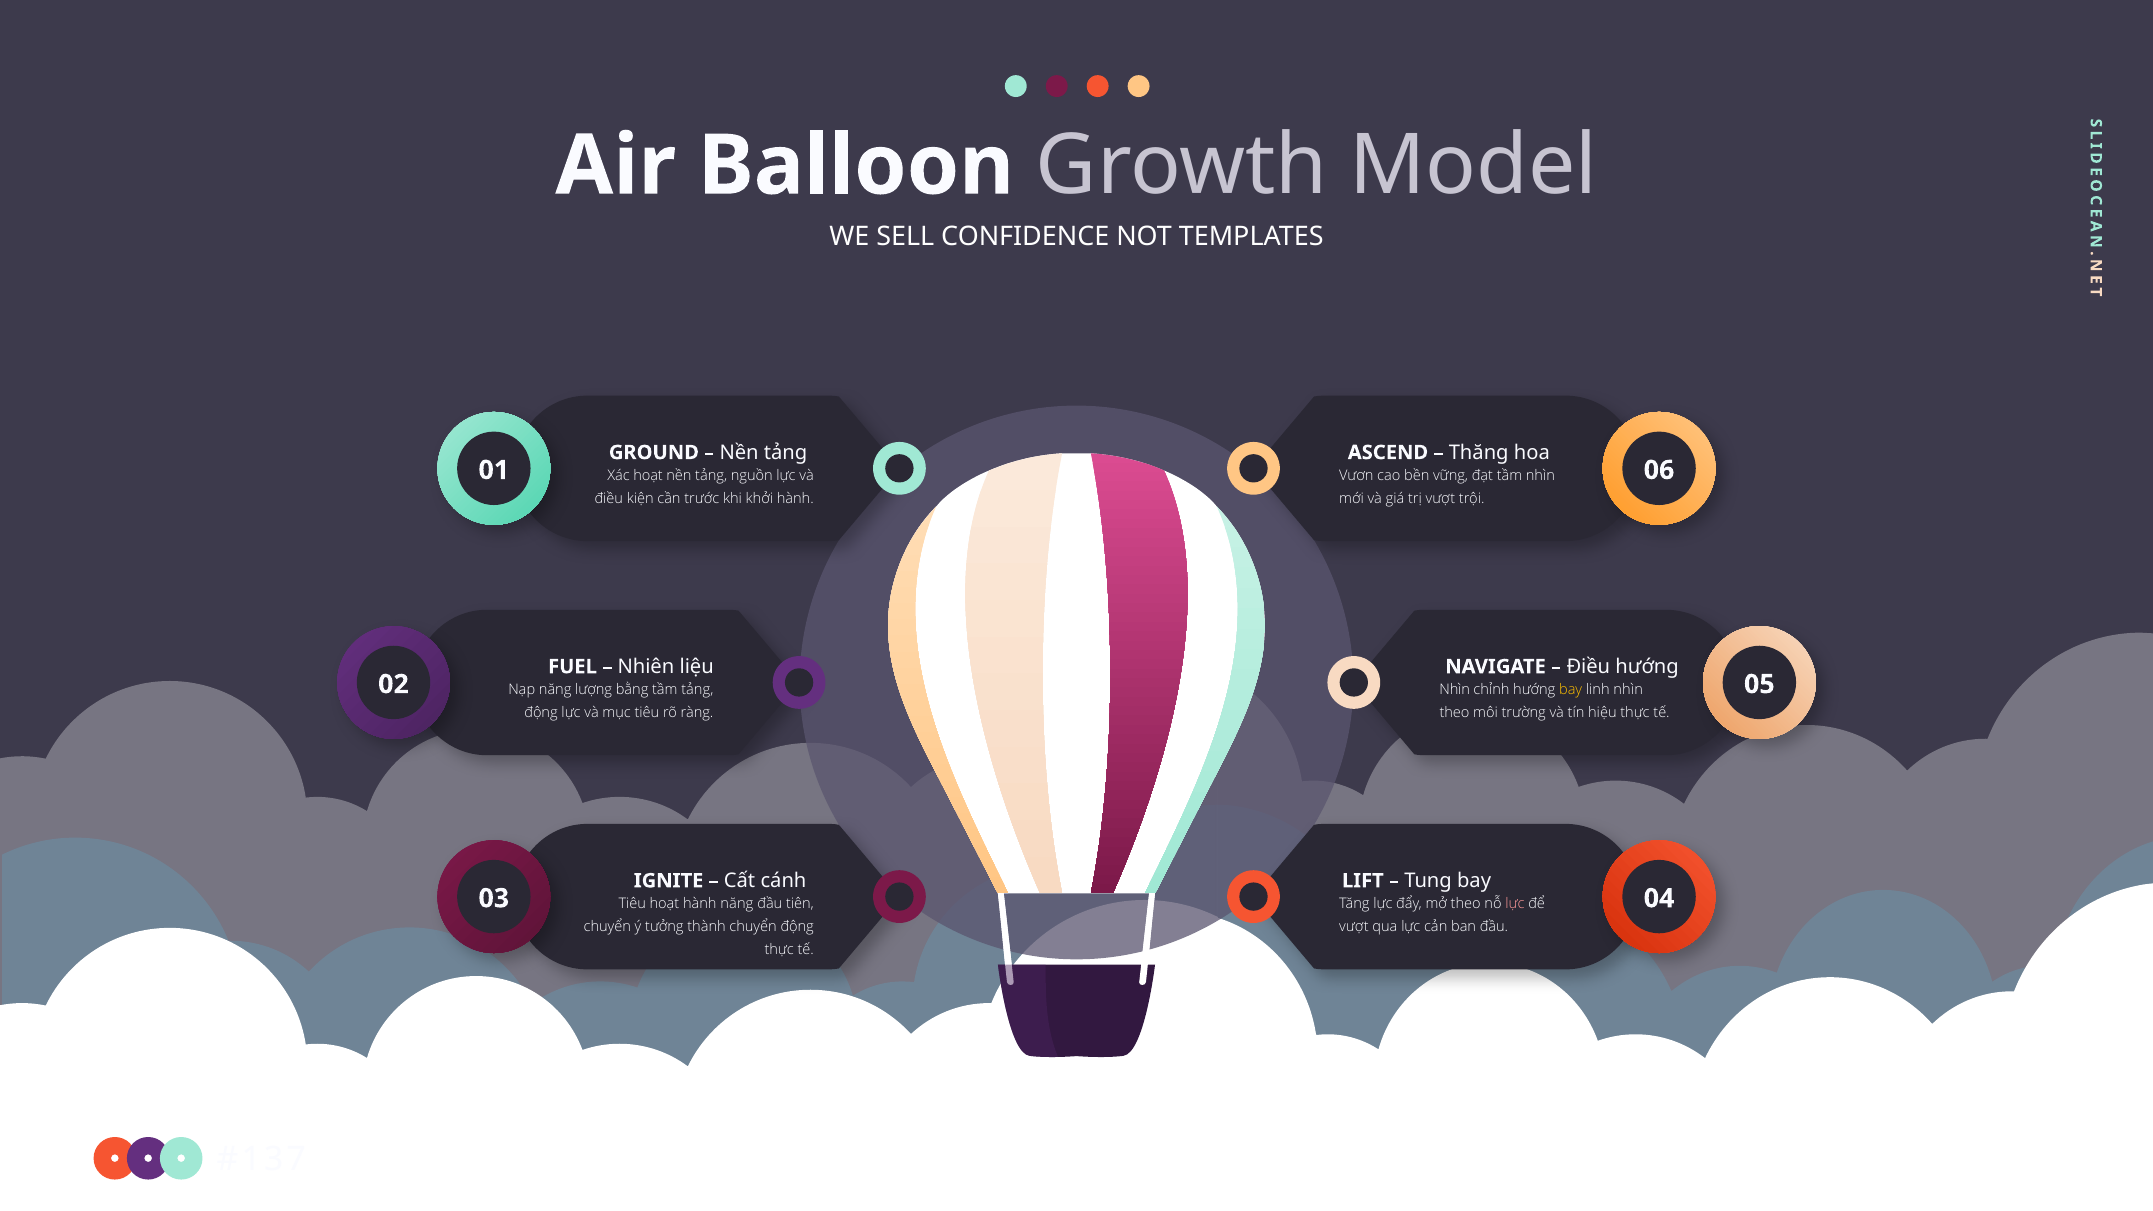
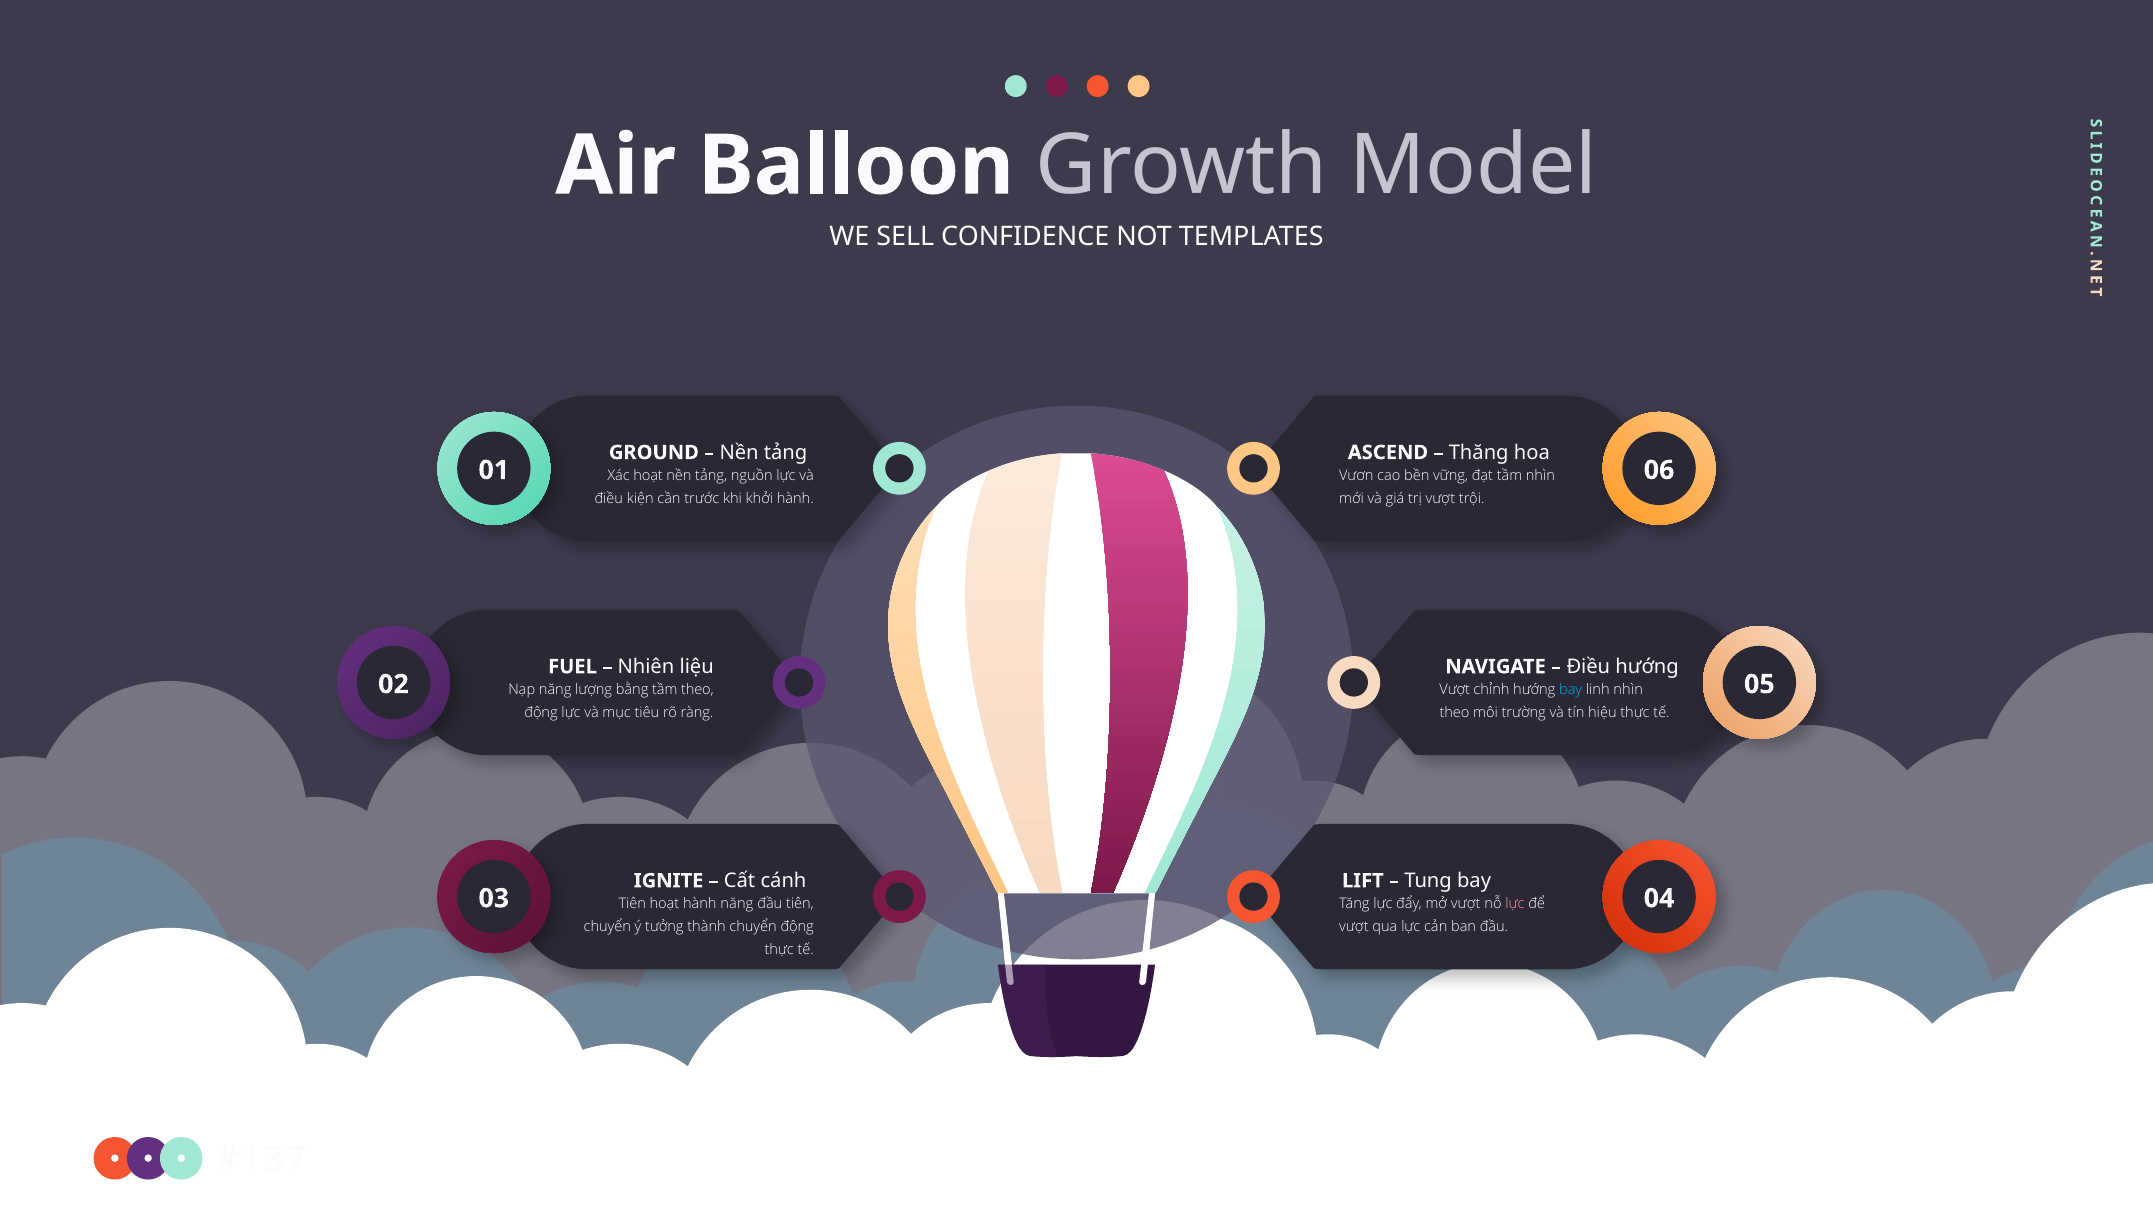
tầm tảng: tảng -> theo (697, 690)
Nhìn: Nhìn -> Vượt (1455, 690)
bay colour: yellow -> light blue (1571, 690)
Tiêu: Tiêu -> Tiên (632, 904)
mở theo: theo -> vượt (1466, 904)
